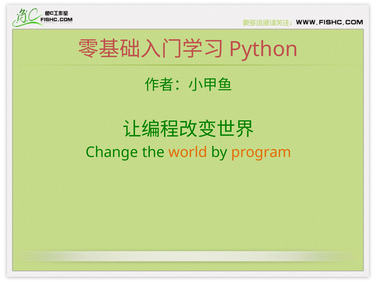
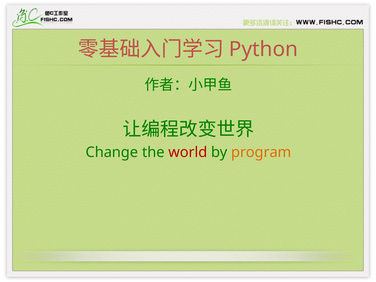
world colour: orange -> red (188, 152)
